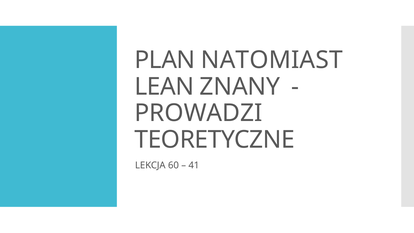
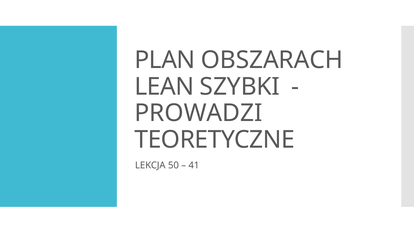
NATOMIAST: NATOMIAST -> OBSZARACH (272, 60)
ZNANY: ZNANY -> SZYBKI (240, 87)
60: 60 -> 50 (173, 165)
